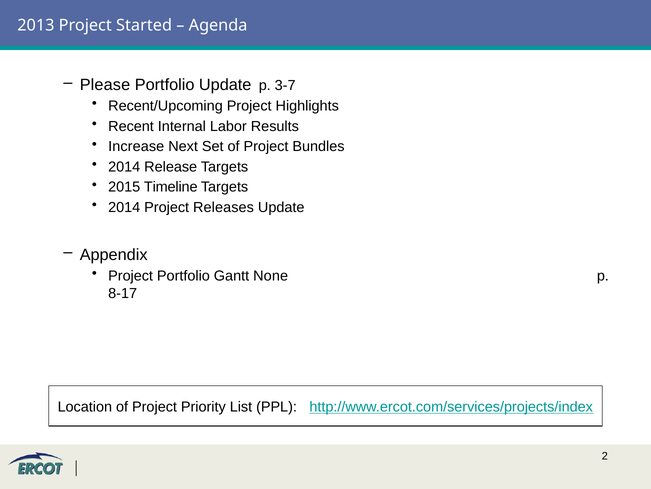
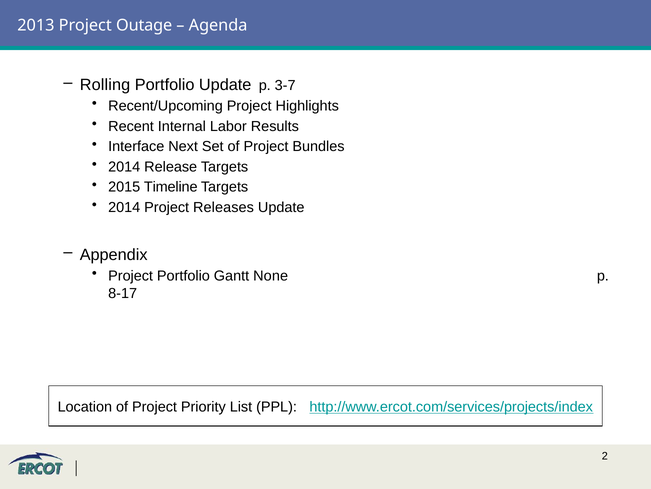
Started: Started -> Outage (144, 26)
Please: Please -> Rolling (105, 85)
Increase: Increase -> Interface (136, 146)
